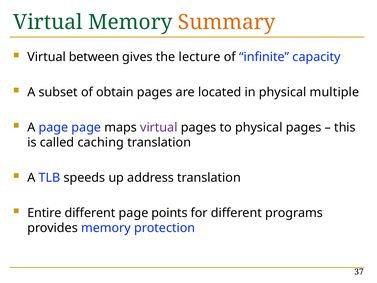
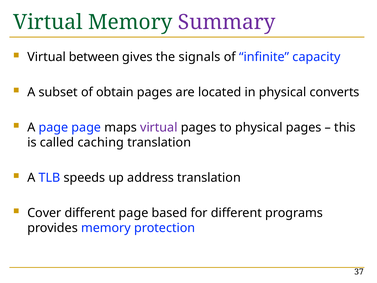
Summary colour: orange -> purple (227, 22)
lecture: lecture -> signals (200, 57)
multiple: multiple -> converts (335, 92)
Entire: Entire -> Cover (44, 213)
points: points -> based (169, 213)
